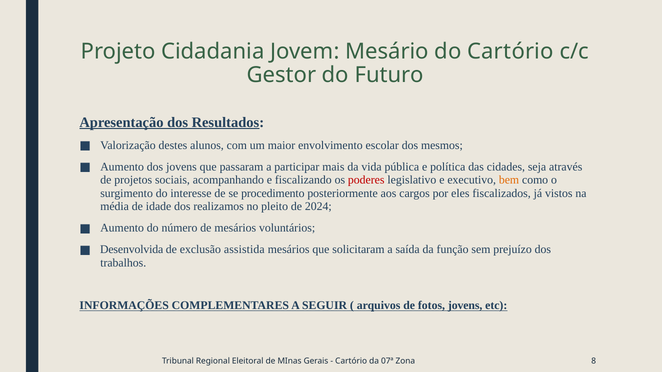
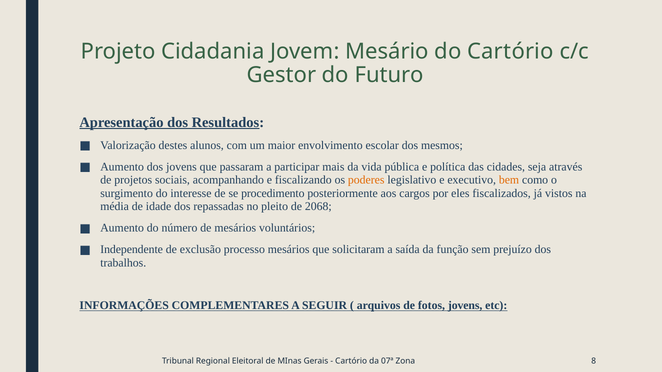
poderes colour: red -> orange (366, 180)
realizamos: realizamos -> repassadas (219, 207)
2024: 2024 -> 2068 (318, 207)
Desenvolvida: Desenvolvida -> Independente (132, 250)
assistida: assistida -> processo (244, 250)
